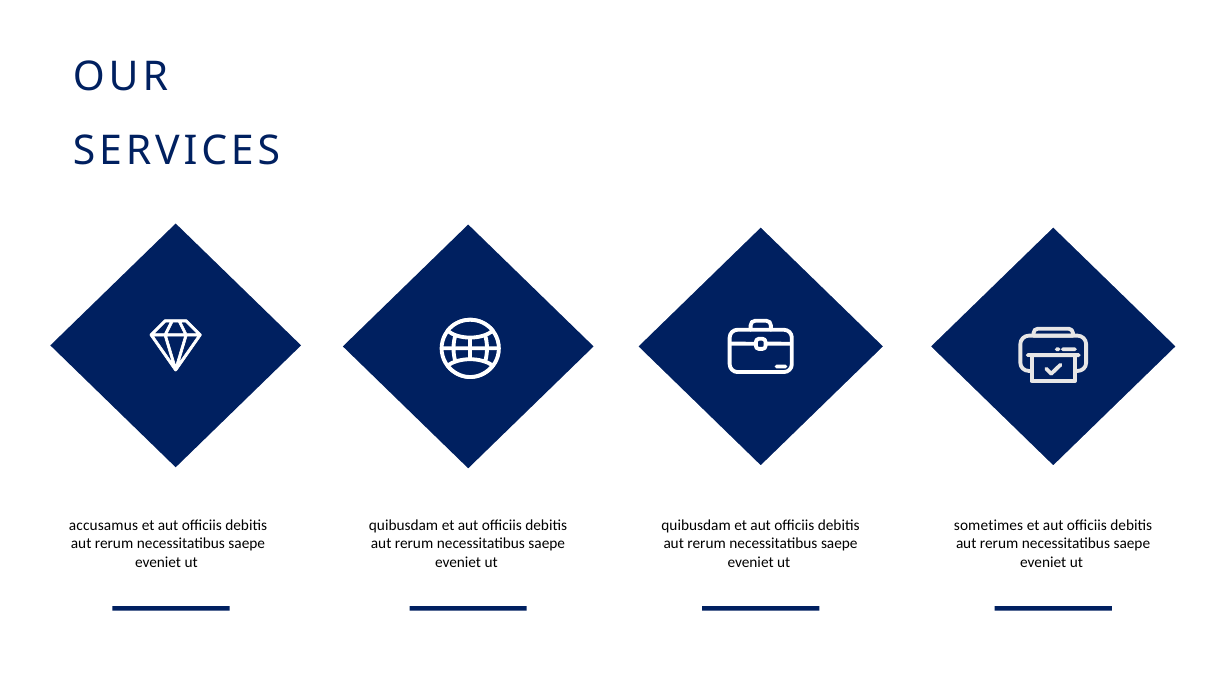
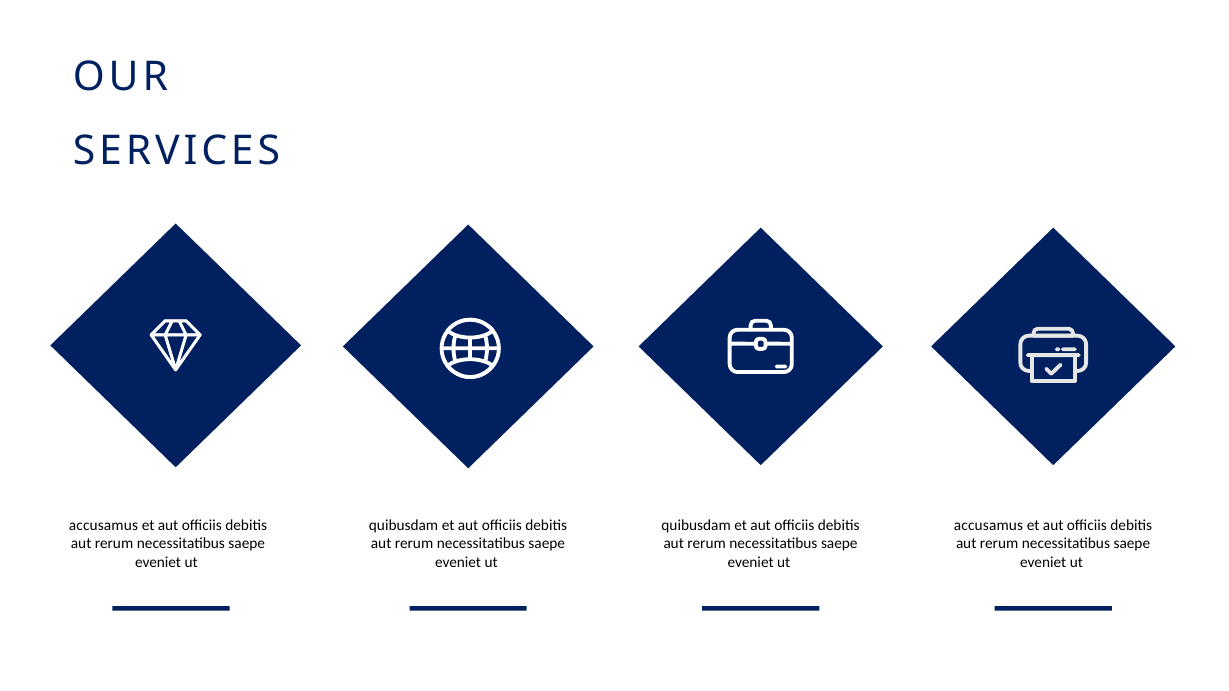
sometimes: sometimes -> accusamus (989, 526)
